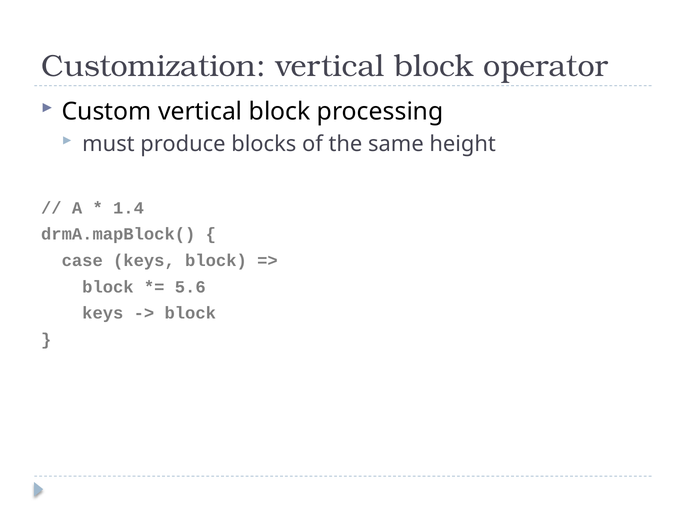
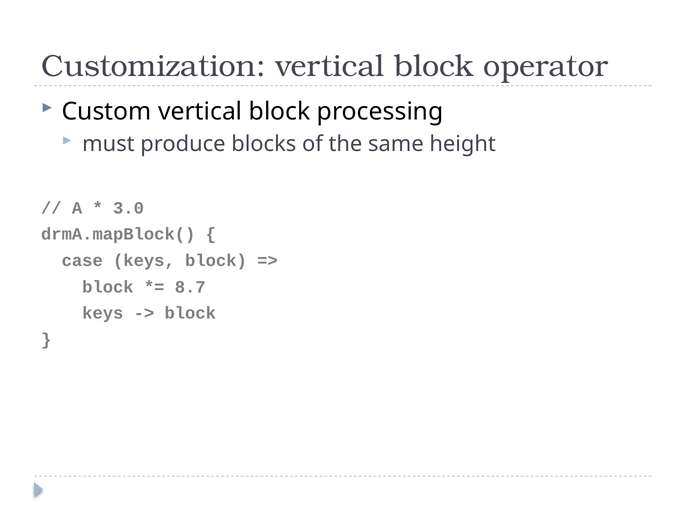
1.4: 1.4 -> 3.0 (129, 208)
5.6: 5.6 -> 8.7 (190, 287)
